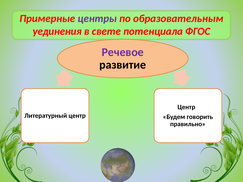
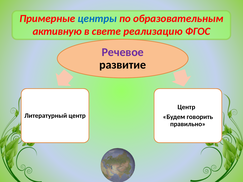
центры colour: purple -> blue (97, 18)
уединения: уединения -> активную (57, 31)
потенциала: потенциала -> реализацию (153, 31)
